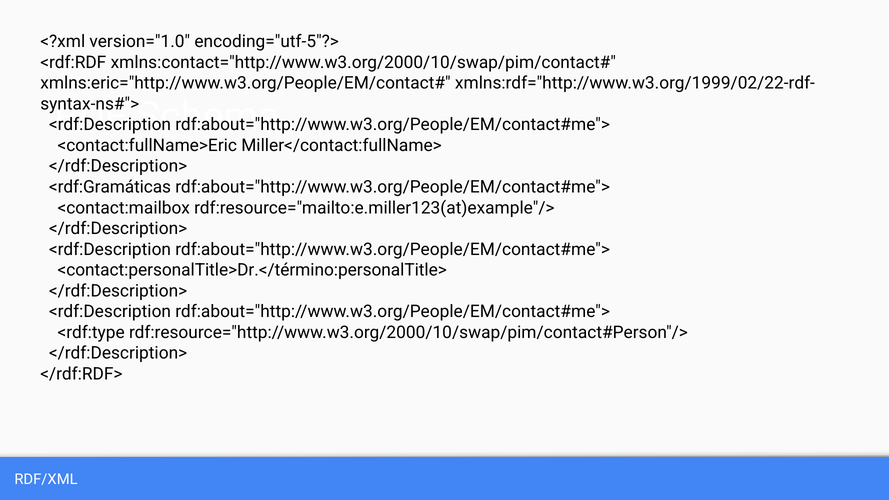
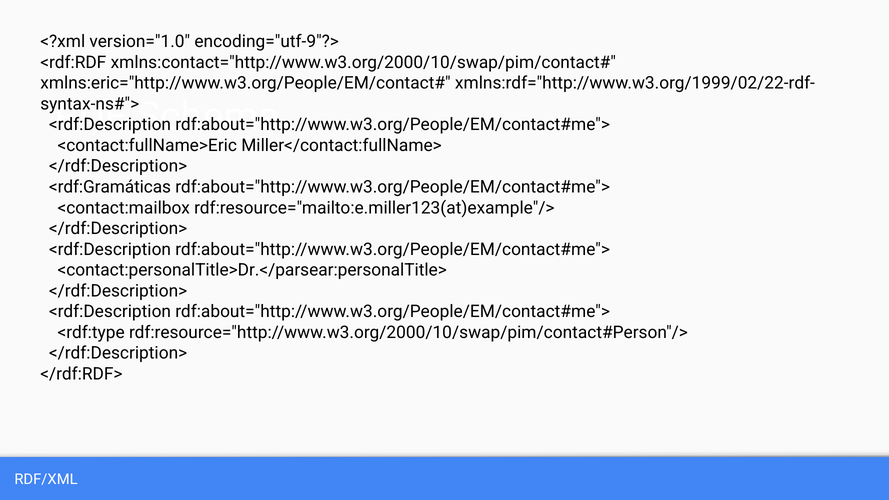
encoding="utf-5"?>: encoding="utf-5"?> -> encoding="utf-9"?> (267, 42)
<contact:personalTitle>Dr.</término:personalTitle>: <contact:personalTitle>Dr.</término:personalTitle> -> <contact:personalTitle>Dr.</parsear:personalTitle> (252, 270)
